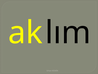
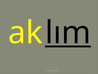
lım underline: none -> present (68, 33)
